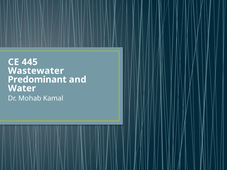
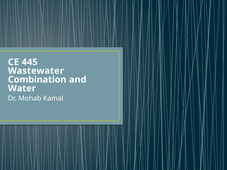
Predominant: Predominant -> Combination (37, 80)
